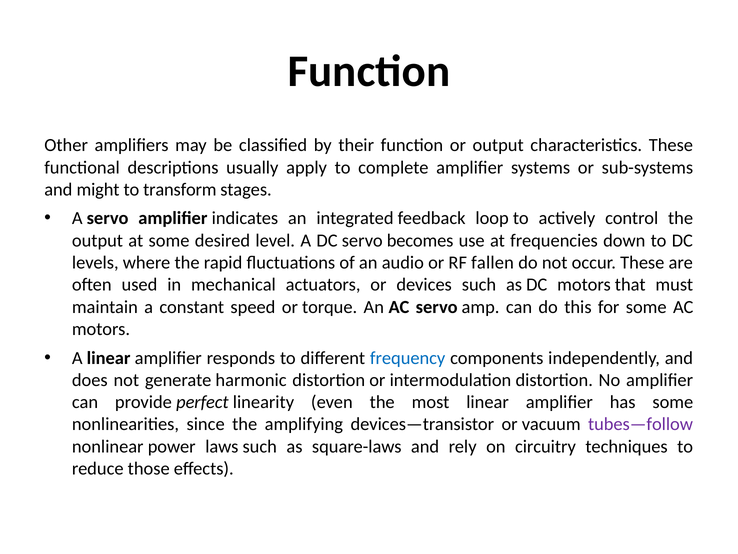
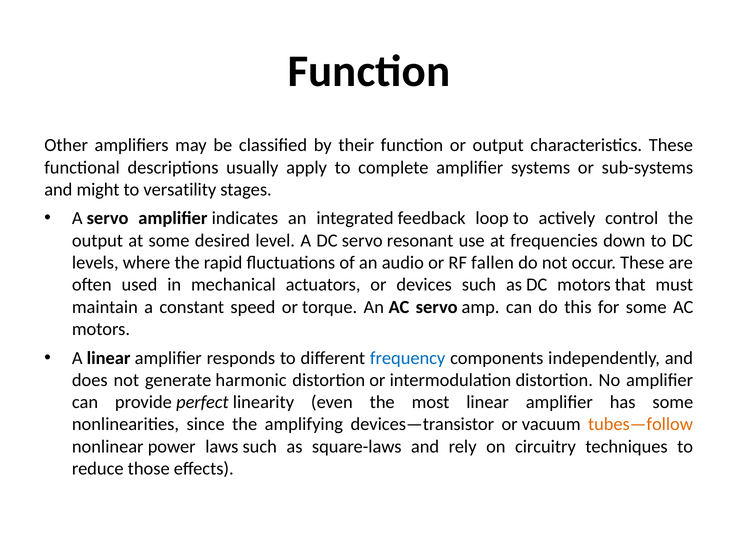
transform: transform -> versatility (180, 189)
becomes: becomes -> resonant (420, 240)
tubes—follow colour: purple -> orange (640, 424)
